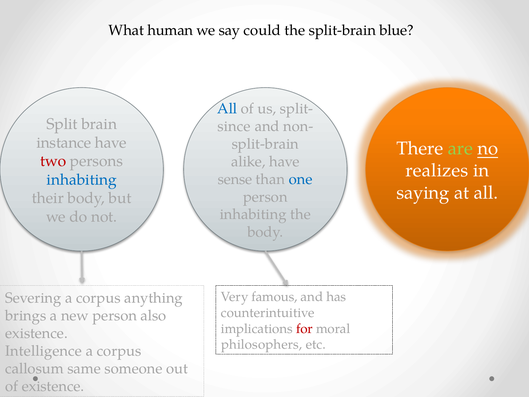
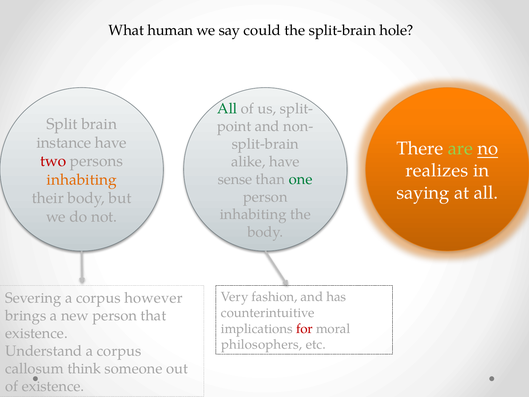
blue: blue -> hole (397, 30)
All colour: blue -> green (227, 108)
since: since -> point (234, 126)
one colour: blue -> green (301, 179)
inhabiting colour: blue -> orange (82, 180)
famous: famous -> fashion (275, 297)
anything: anything -> however (154, 298)
also: also -> that (153, 315)
Intelligence: Intelligence -> Understand (44, 351)
same: same -> think (84, 368)
